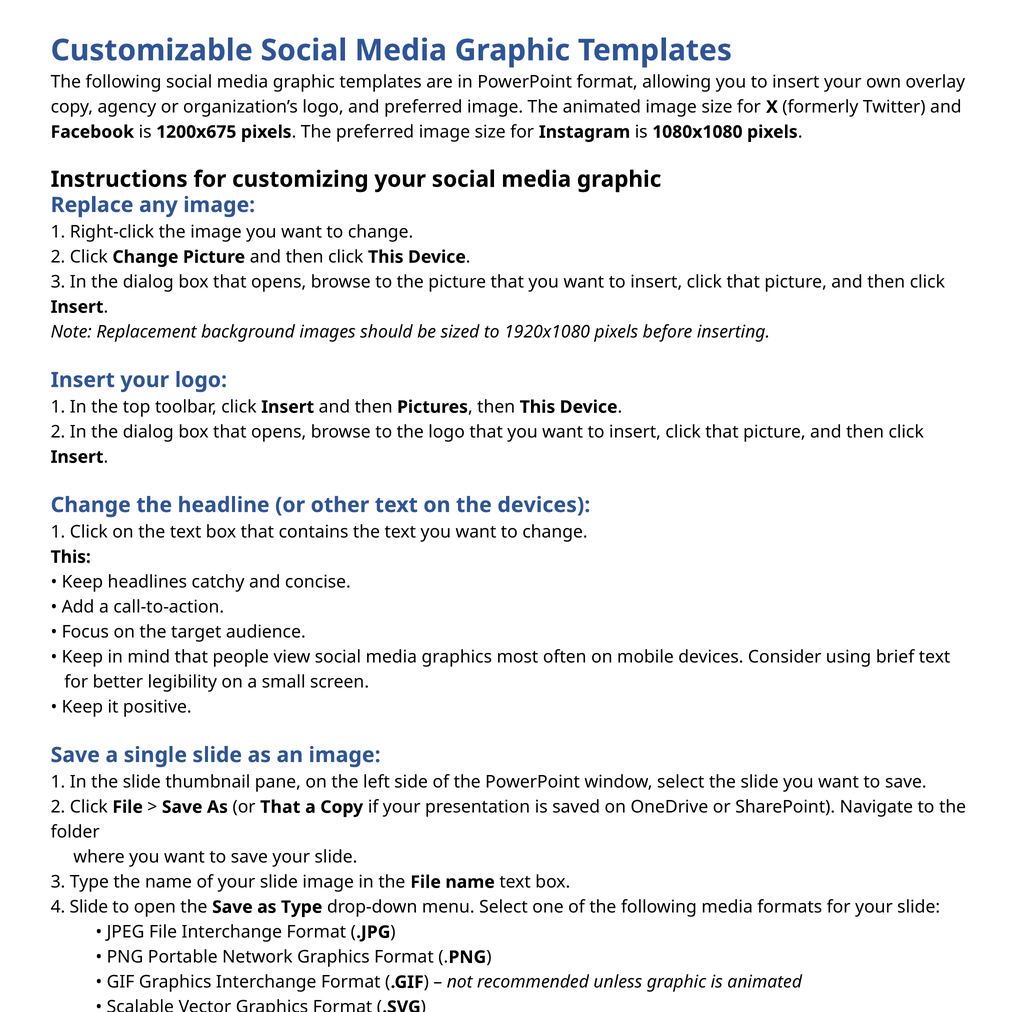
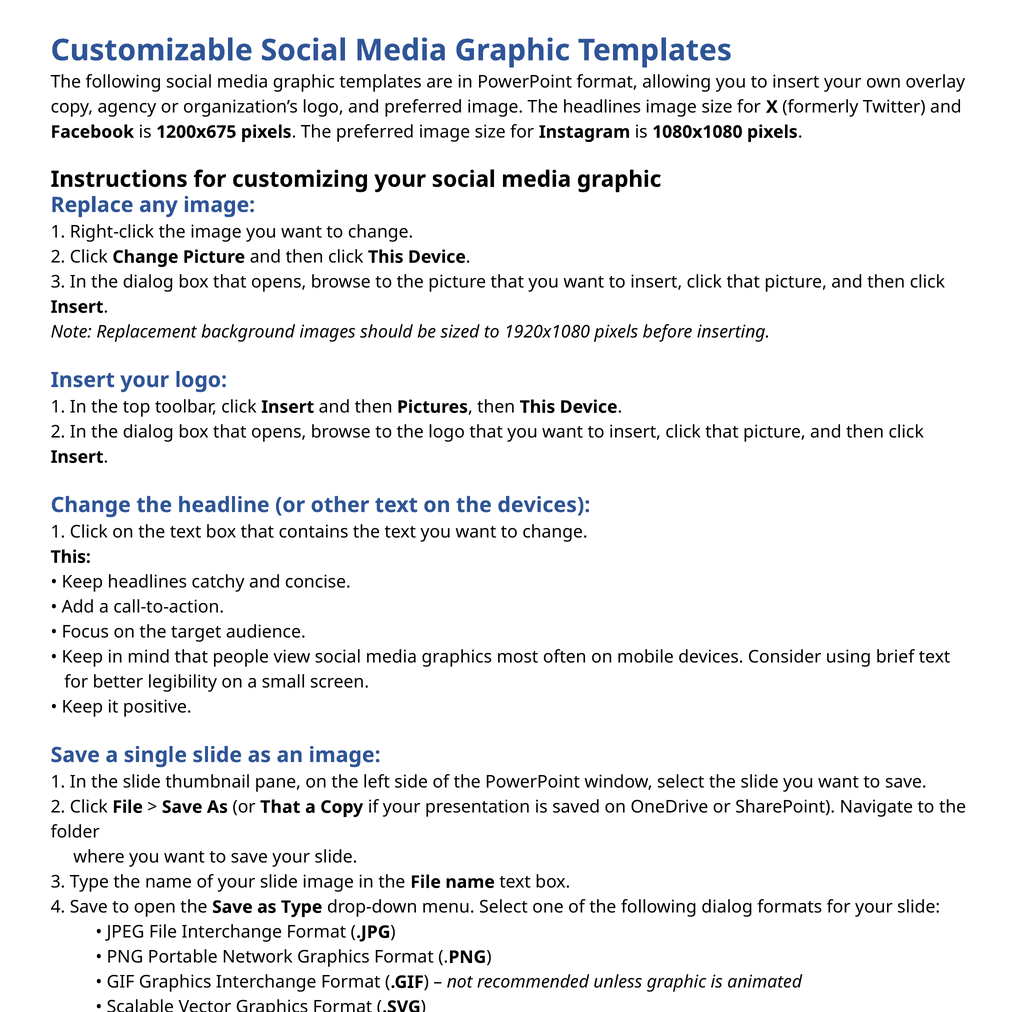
The animated: animated -> headlines (602, 107)
4 Slide: Slide -> Save (89, 907)
following media: media -> dialog (727, 907)
